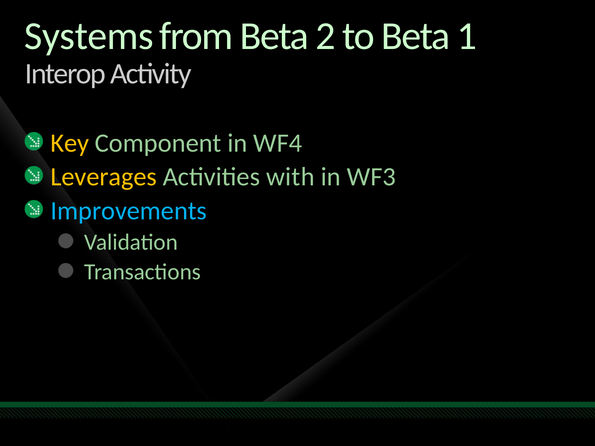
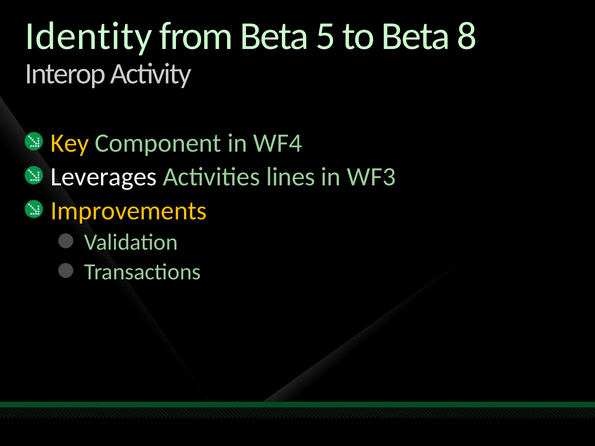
Systems: Systems -> Identity (89, 36)
2: 2 -> 5 (325, 36)
1: 1 -> 8 (467, 36)
Leverages colour: yellow -> white (104, 177)
with: with -> lines (291, 177)
Improvements colour: light blue -> yellow (129, 211)
